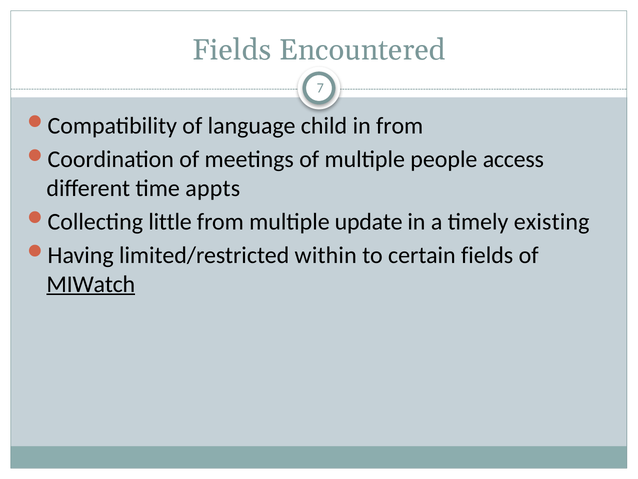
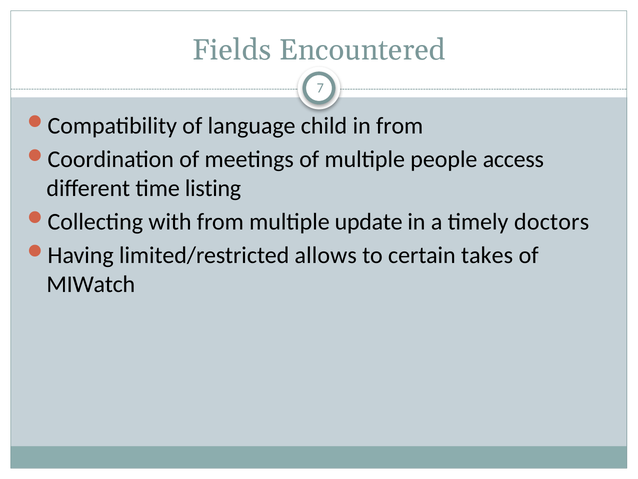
appts: appts -> listing (213, 188)
little: little -> with (170, 222)
existing: existing -> doctors (552, 222)
within: within -> allows (326, 255)
certain fields: fields -> takes (487, 255)
MIWatch underline: present -> none (91, 284)
